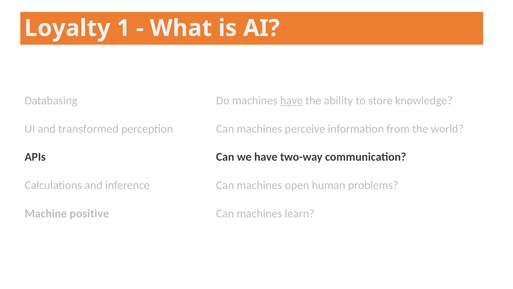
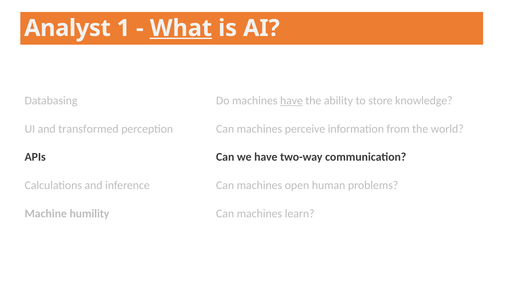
Loyalty: Loyalty -> Analyst (67, 28)
What underline: none -> present (181, 28)
positive: positive -> humility (89, 213)
